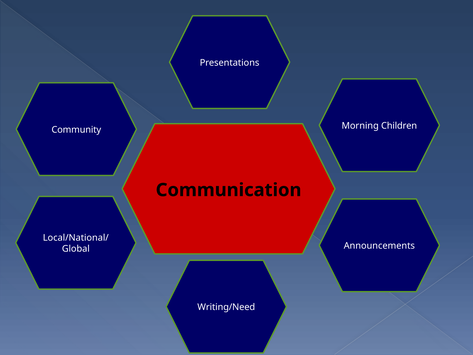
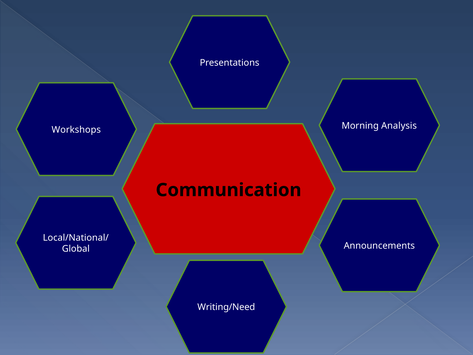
Children: Children -> Analysis (399, 126)
Community: Community -> Workshops (76, 130)
